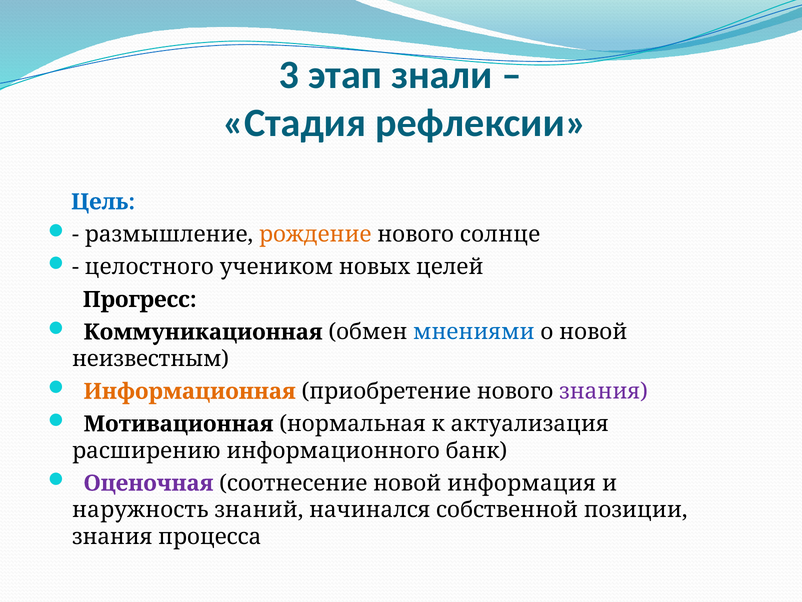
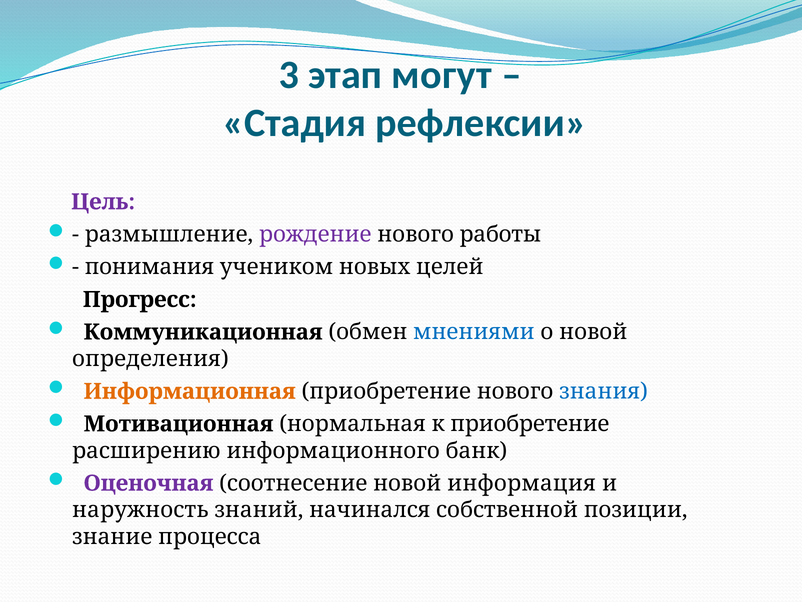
знали: знали -> могут (442, 75)
Цель colour: blue -> purple (103, 202)
рождение colour: orange -> purple (315, 234)
солнце: солнце -> работы (500, 234)
целостного: целостного -> понимания (149, 267)
неизвестным: неизвестным -> определения (150, 359)
знания colour: purple -> blue (604, 391)
к актуализация: актуализация -> приобретение (530, 424)
знания: знания -> знание (112, 536)
